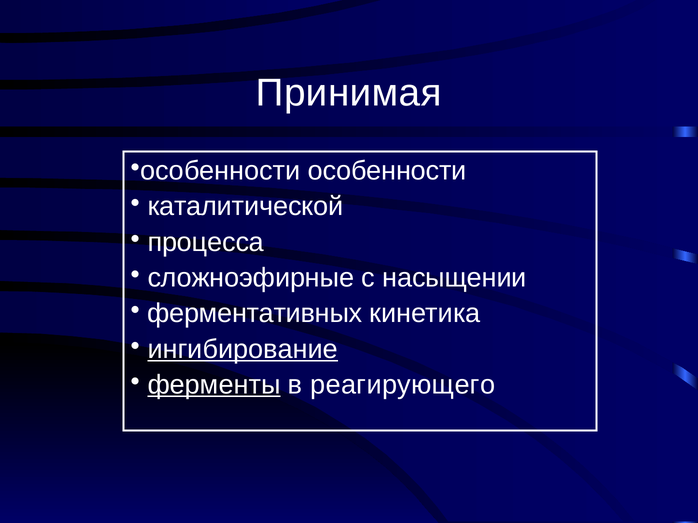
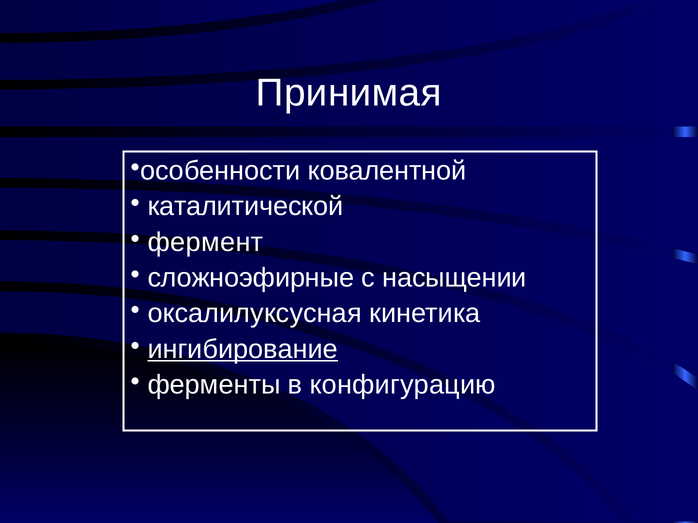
особенности особенности: особенности -> ковалентной (387, 171)
процесса: процесса -> фермент (206, 242)
ферментативных: ферментативных -> оксалилуксусная (255, 314)
ферменты underline: present -> none (214, 385)
реагирующего: реагирующего -> конфигурацию (403, 385)
